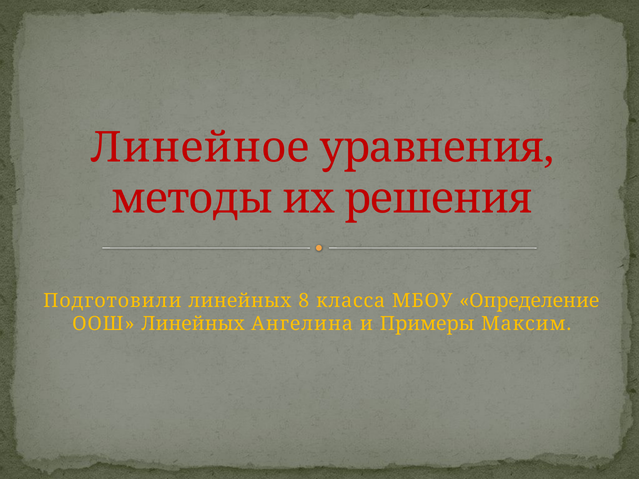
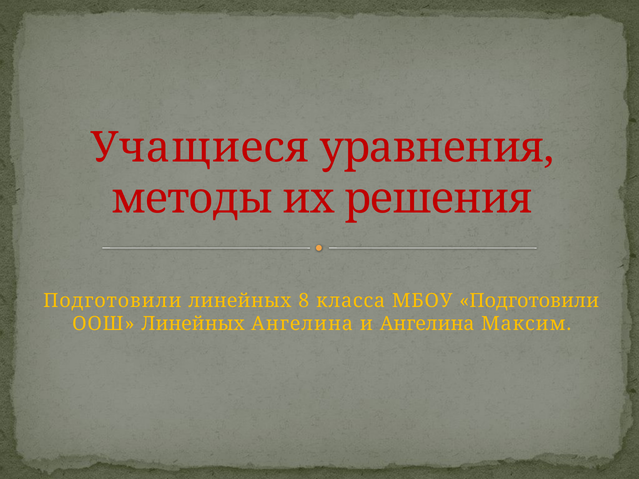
Линейное: Линейное -> Учащиеся (200, 148)
МБОУ Определение: Определение -> Подготовили (529, 301)
и Примеры: Примеры -> Ангелина (427, 324)
